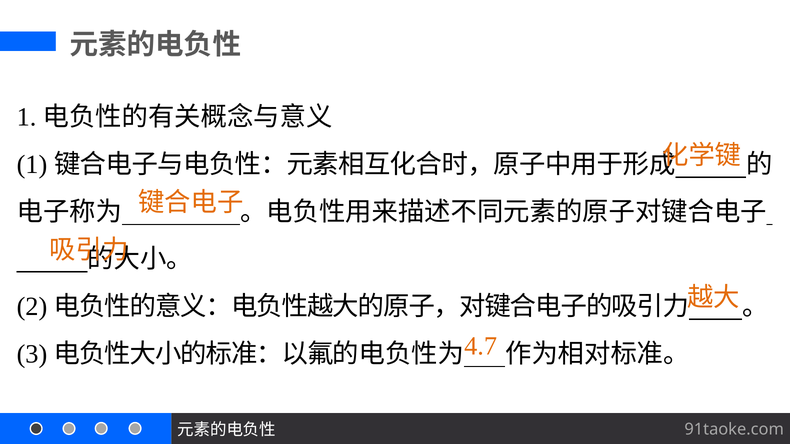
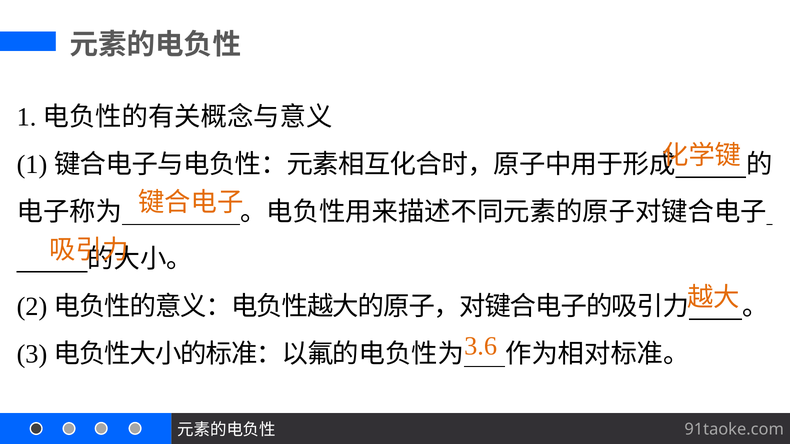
4.7: 4.7 -> 3.6 (481, 347)
